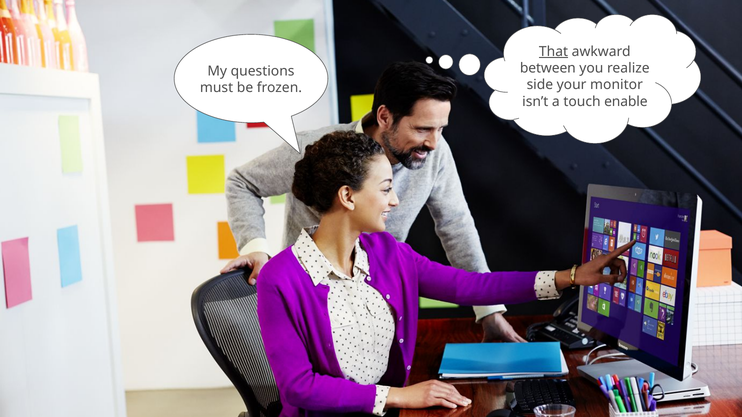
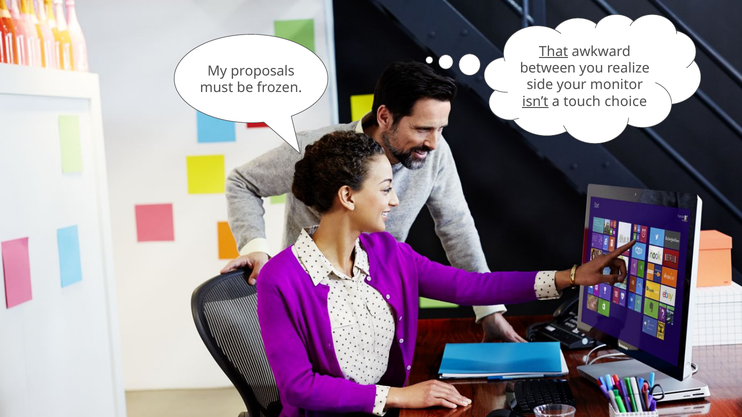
questions: questions -> proposals (263, 71)
isn’t underline: none -> present (535, 102)
enable: enable -> choice (626, 102)
